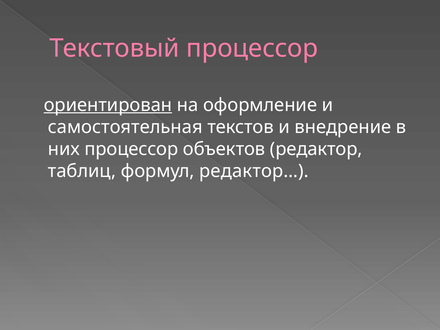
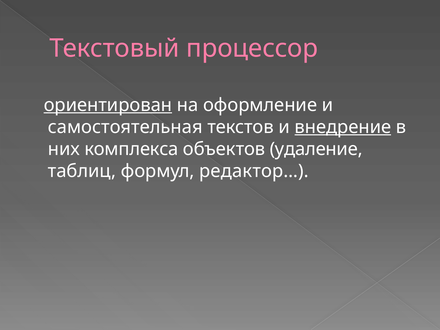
внедрение underline: none -> present (343, 127)
них процессор: процессор -> комплекса (131, 149)
редактор: редактор -> удаление (316, 149)
